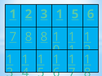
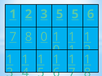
2 3 1: 1 -> 5 (60, 14)
8 8: 8 -> 0 (44, 37)
